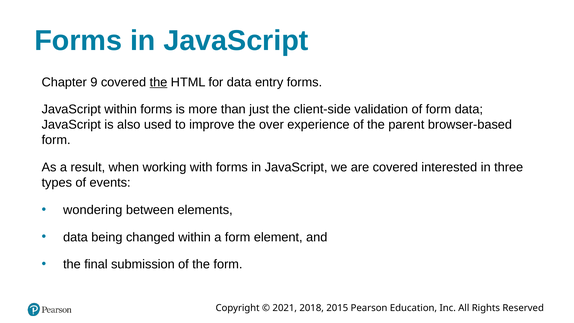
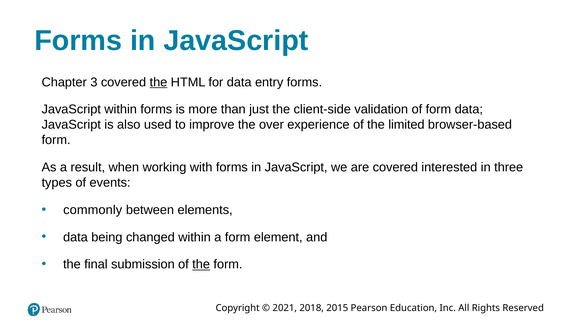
9: 9 -> 3 (94, 82)
parent: parent -> limited (406, 125)
wondering: wondering -> commonly (93, 210)
the underline: none -> present (201, 264)
